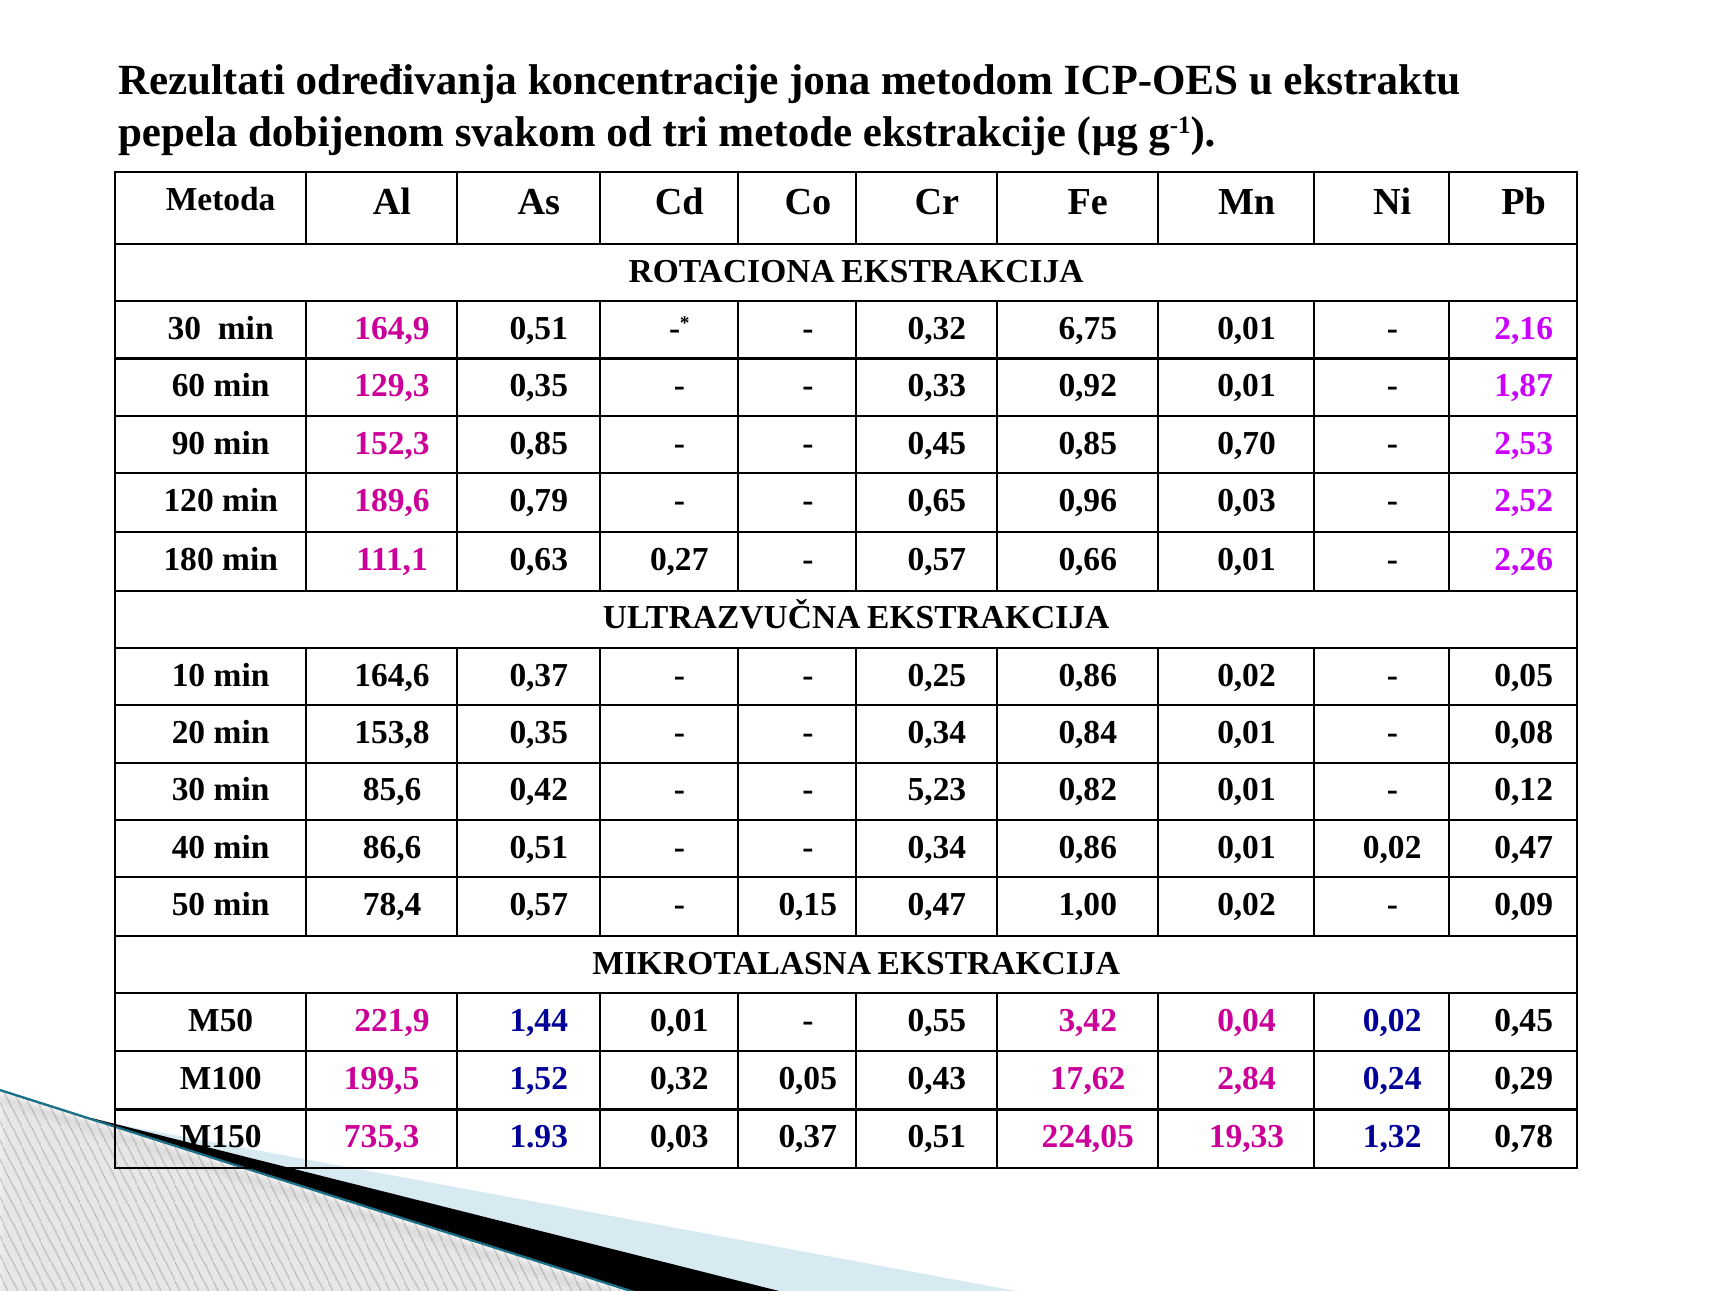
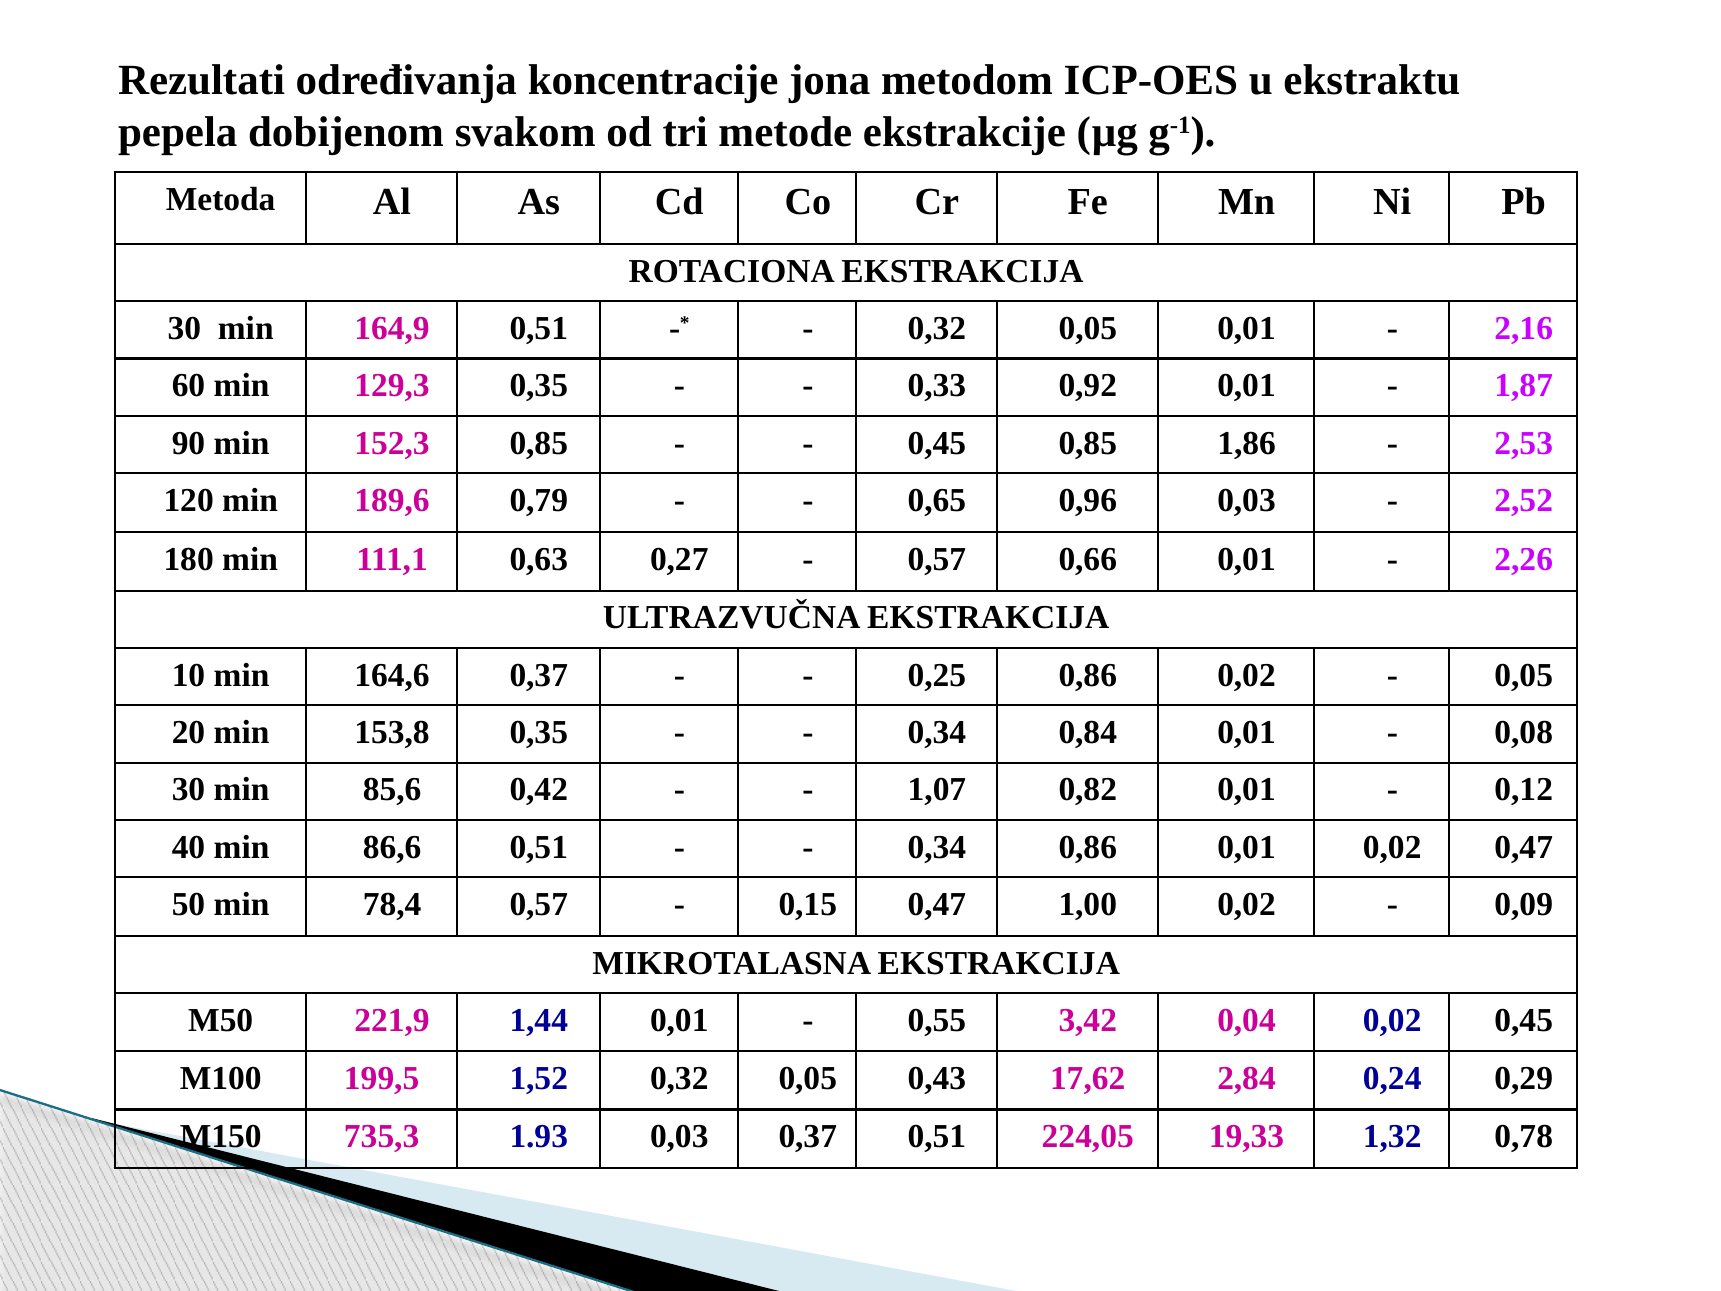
6,75: 6,75 -> 0,05 (1088, 328)
0,70: 0,70 -> 1,86 (1247, 443)
5,23: 5,23 -> 1,07 (937, 790)
